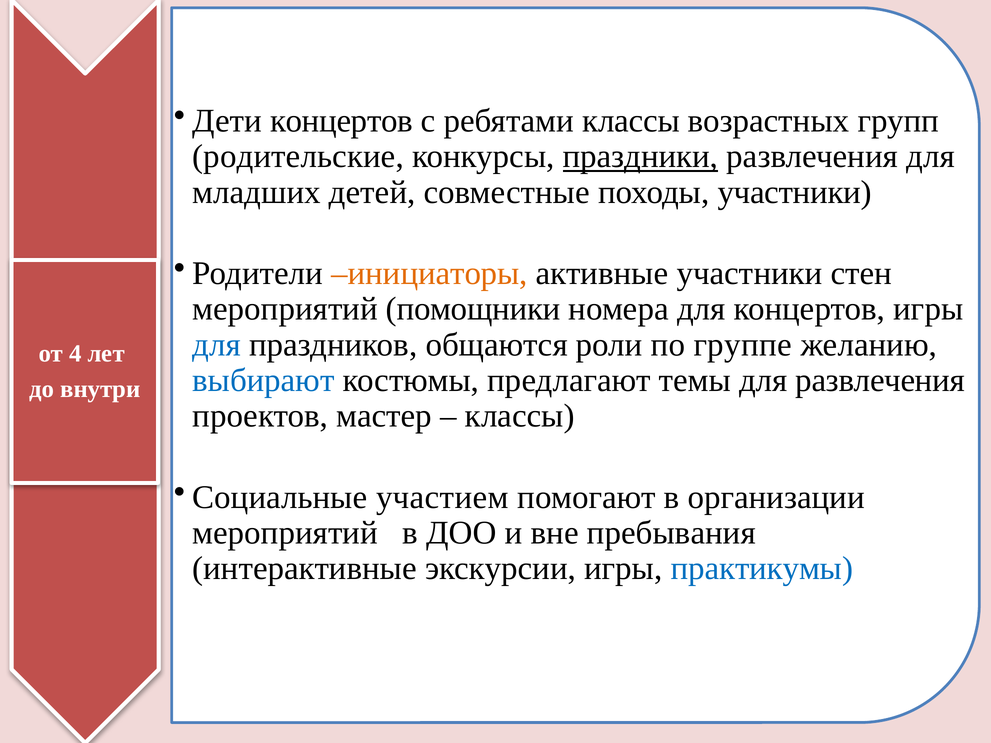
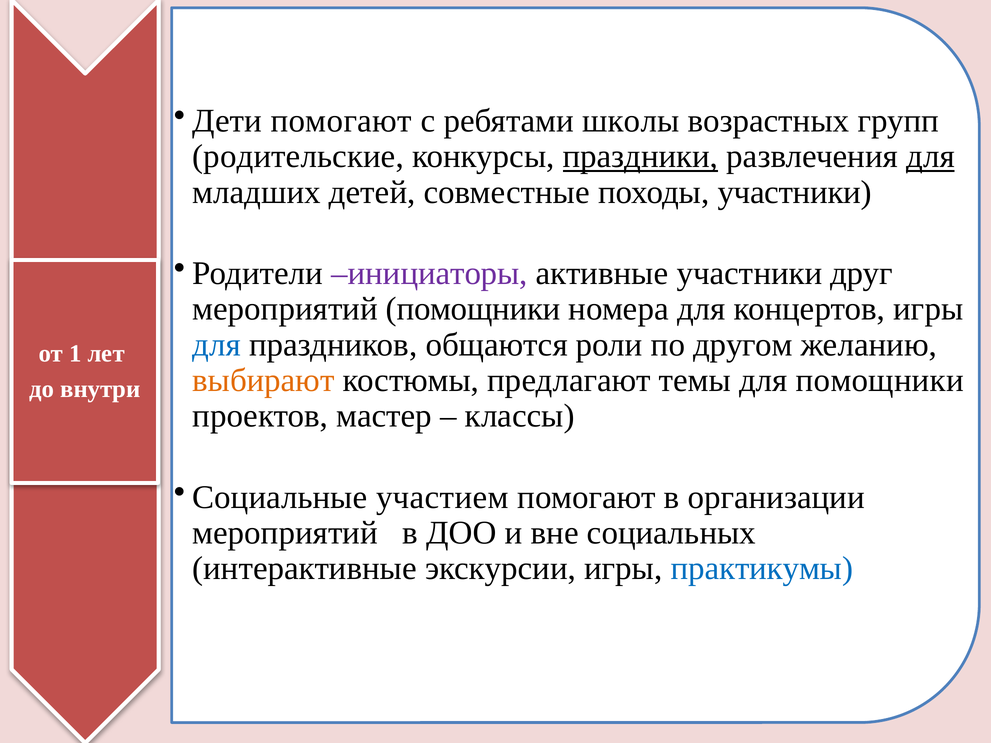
Дети концертов: концертов -> помогают (341, 121)
ребятами классы: классы -> школы (631, 121)
для underline: none -> present (930, 157)
инициаторы colour: orange -> purple (430, 274)
стен: стен -> друг (862, 274)
группе: группе -> другом (743, 345)
4: 4 -> 1 (75, 354)
выбирают colour: blue -> orange (263, 381)
для развлечения: развлечения -> помощники (880, 381)
пребывания: пребывания -> социальных (671, 533)
